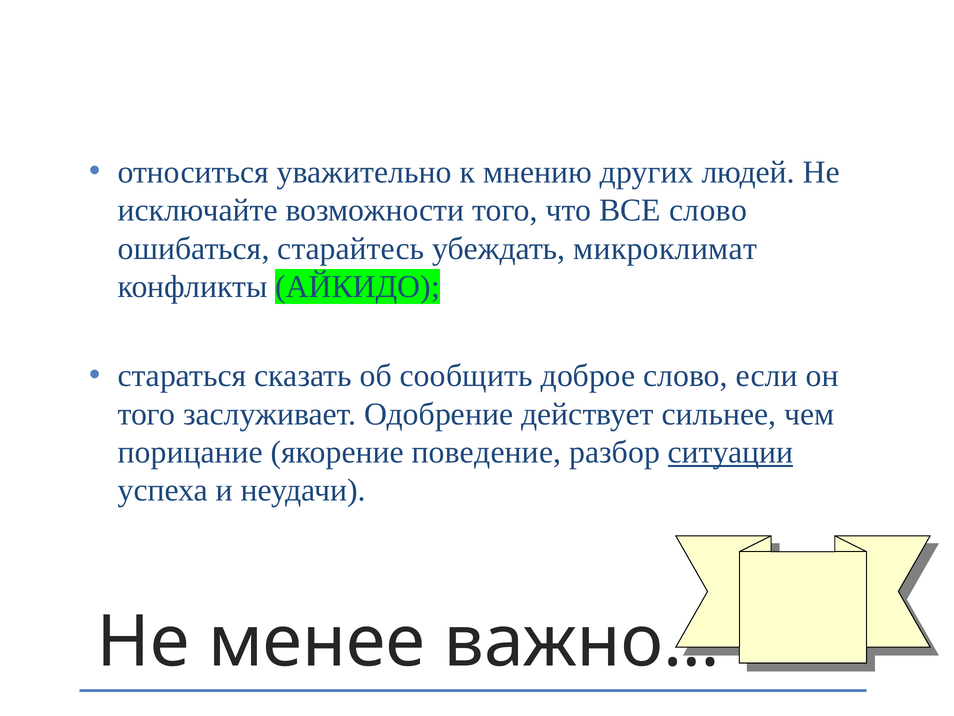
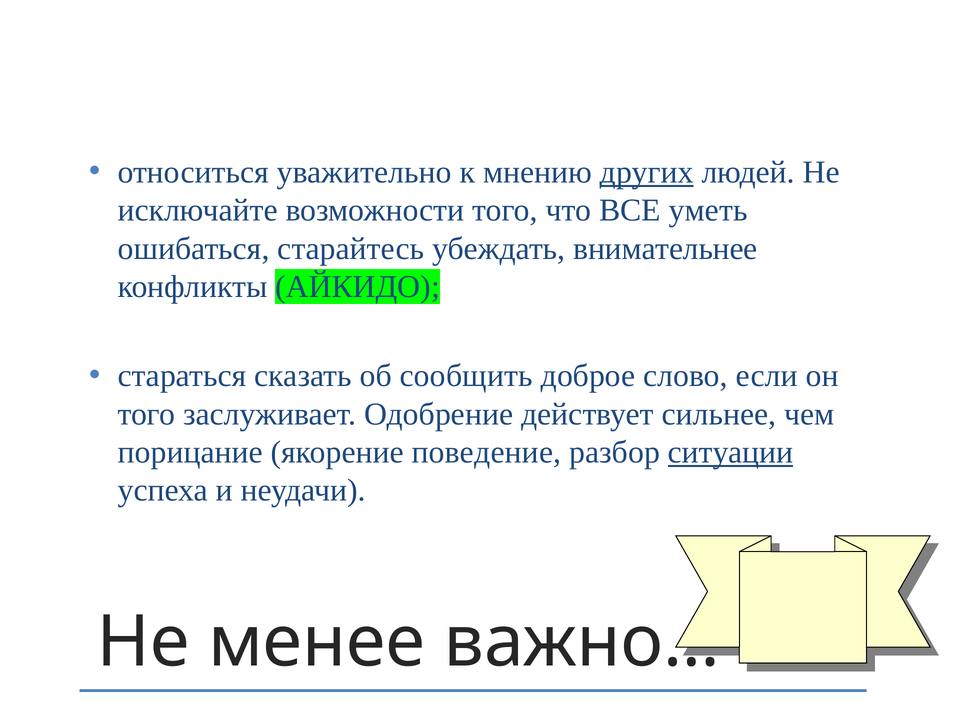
других underline: none -> present (647, 172)
ВСЕ слово: слово -> уметь (708, 210)
микроклимат: микроклимат -> внимательнее (665, 248)
